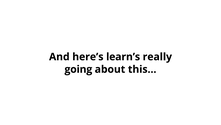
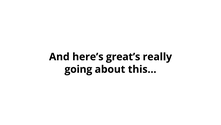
learn’s: learn’s -> great’s (123, 57)
